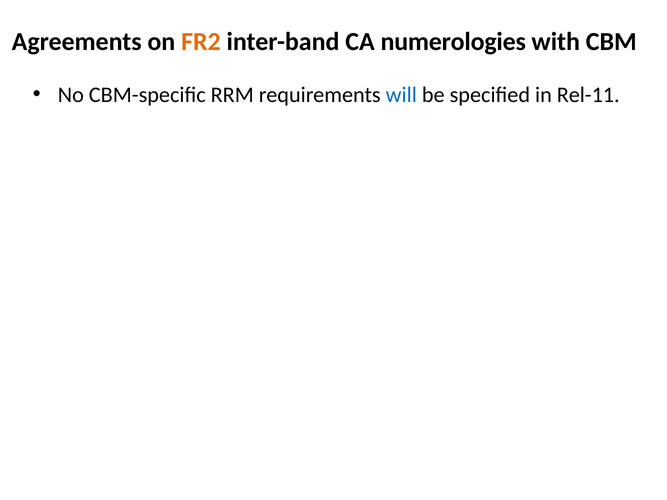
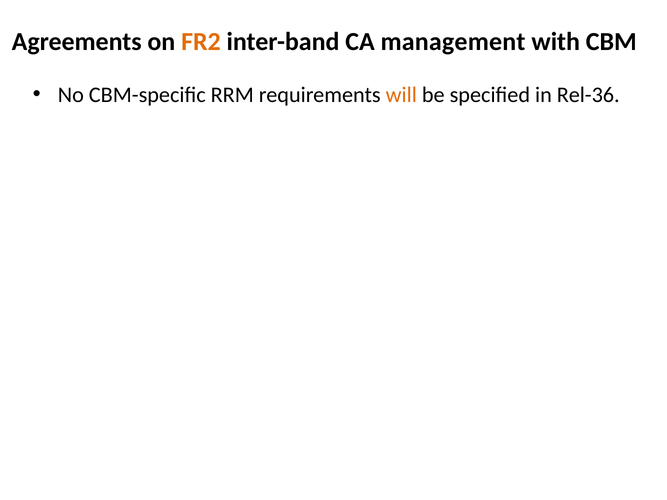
numerologies: numerologies -> management (453, 41)
will colour: blue -> orange (401, 95)
Rel-11: Rel-11 -> Rel-36 (588, 95)
